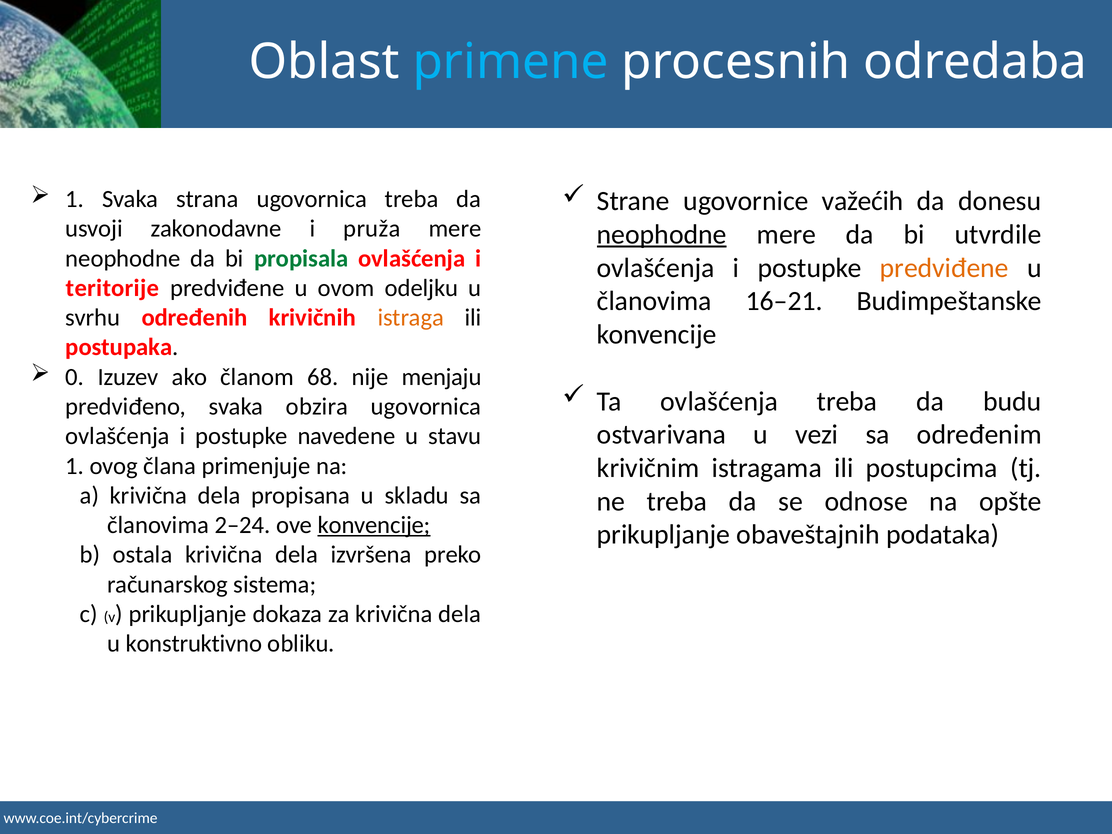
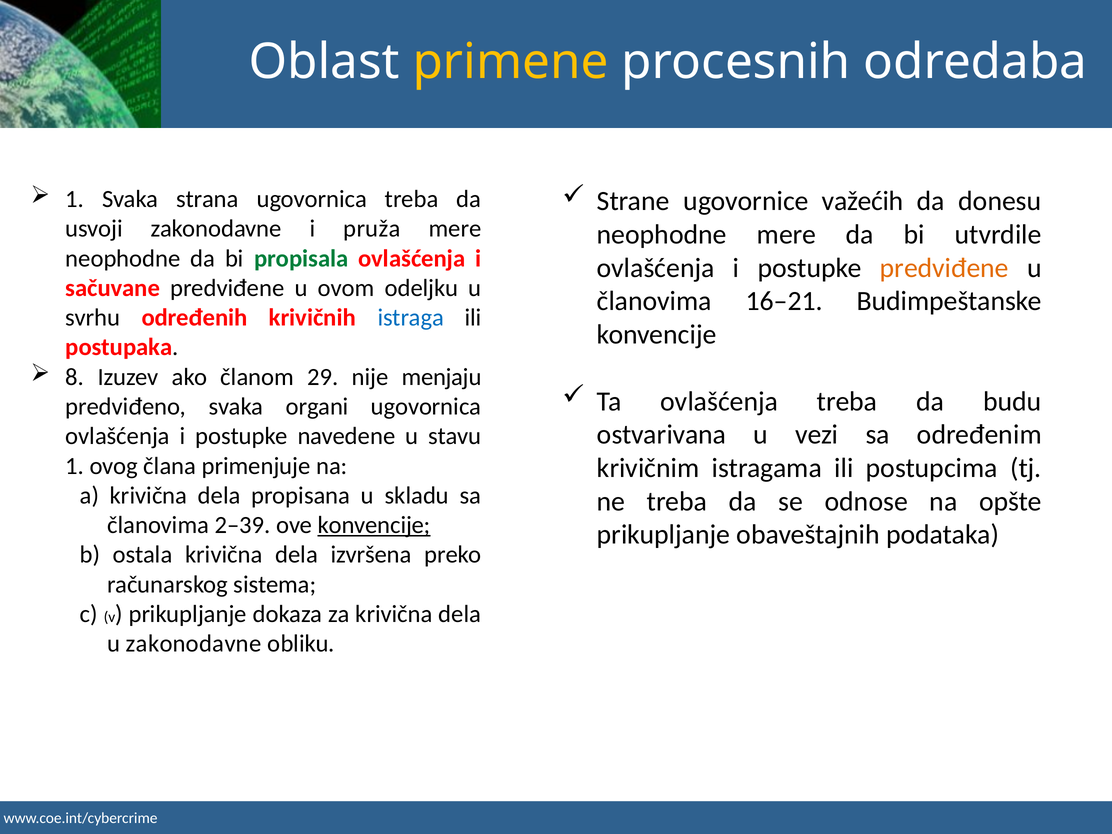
primene colour: light blue -> yellow (511, 62)
neophodne underline: present -> none (662, 235)
teritorije: teritorije -> sačuvane (113, 288)
istraga colour: orange -> blue (411, 318)
0: 0 -> 8 (75, 377)
68: 68 -> 29 (323, 377)
obzira: obzira -> organi (317, 407)
2–24: 2–24 -> 2–39 (243, 525)
u konstruktivno: konstruktivno -> zakonodavne (194, 644)
